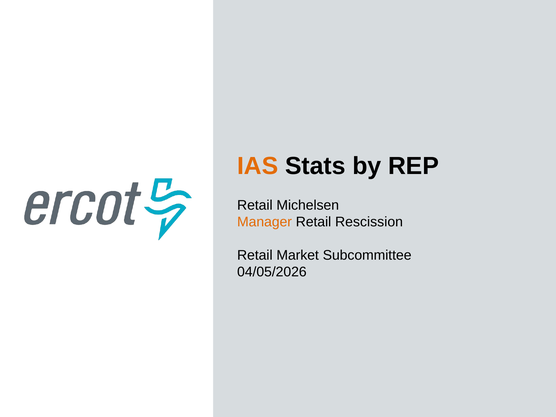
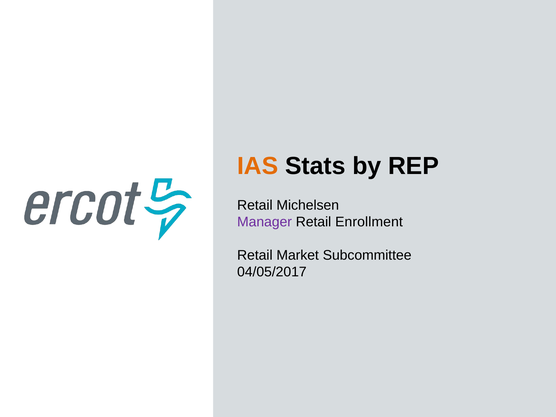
Manager colour: orange -> purple (265, 222)
Rescission: Rescission -> Enrollment (369, 222)
04/05/2026: 04/05/2026 -> 04/05/2017 (272, 272)
